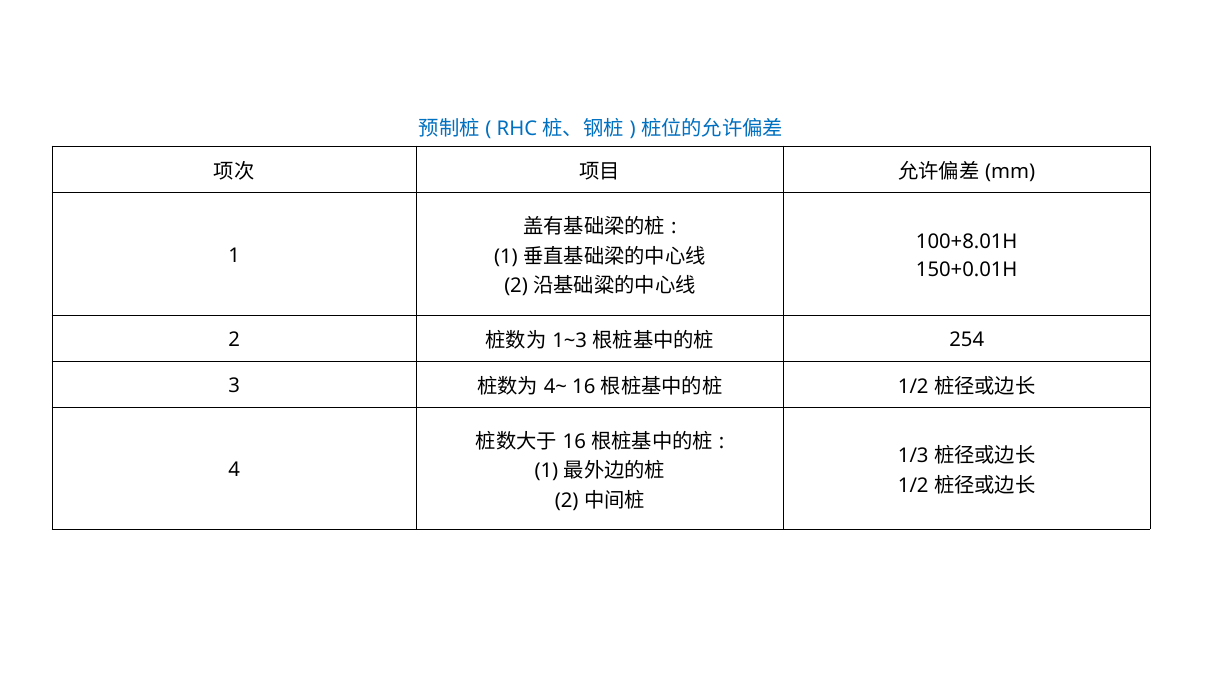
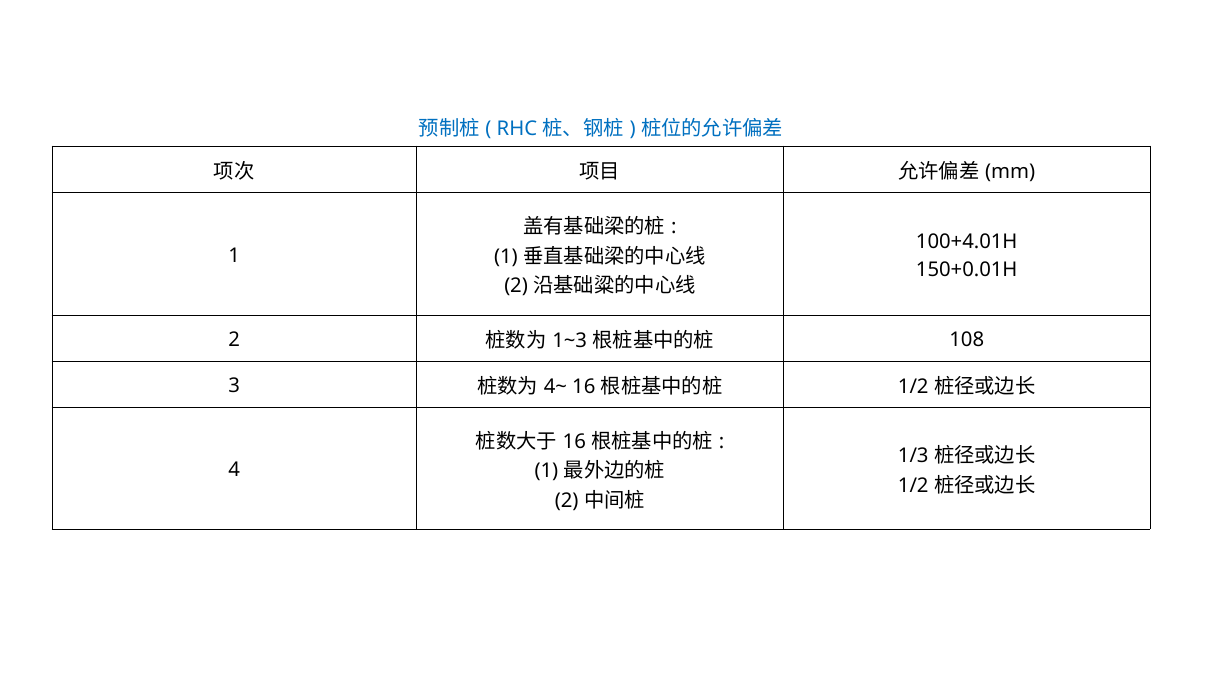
100+8.01H: 100+8.01H -> 100+4.01H (967, 242)
254: 254 -> 108 (967, 340)
